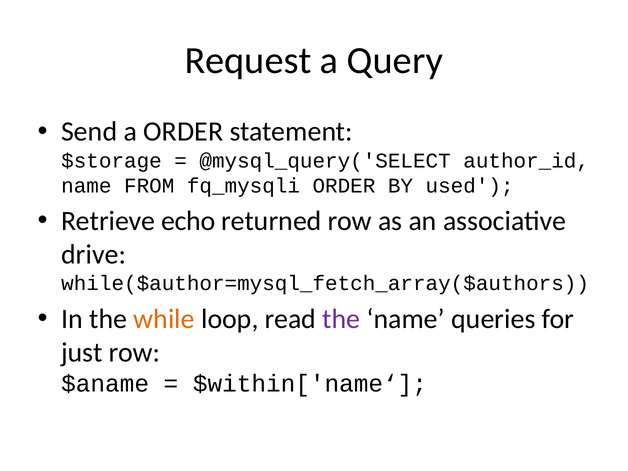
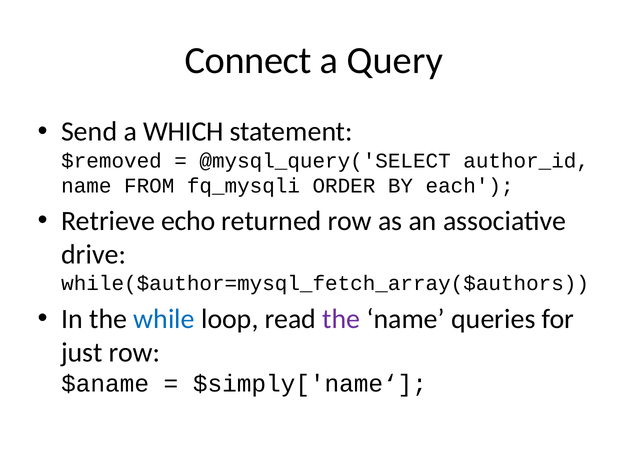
Request: Request -> Connect (248, 61)
a ORDER: ORDER -> WHICH (183, 132)
$storage: $storage -> $removed (112, 161)
used: used -> each (470, 186)
while colour: orange -> blue (164, 319)
$within['name‘: $within['name‘ -> $simply['name‘ (310, 384)
